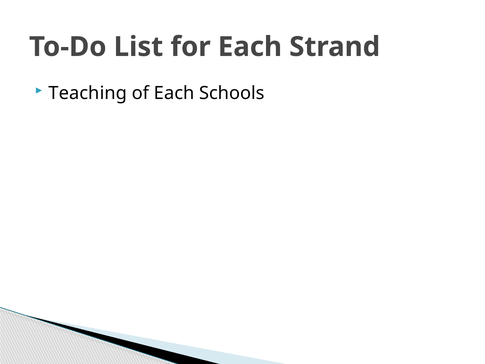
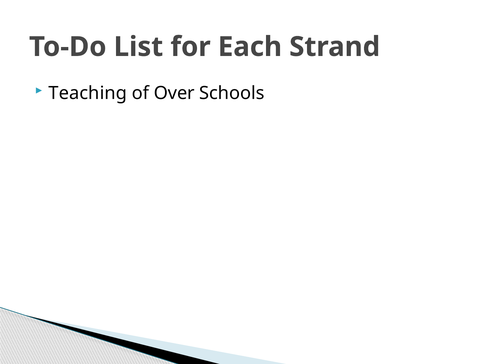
of Each: Each -> Over (174, 93)
